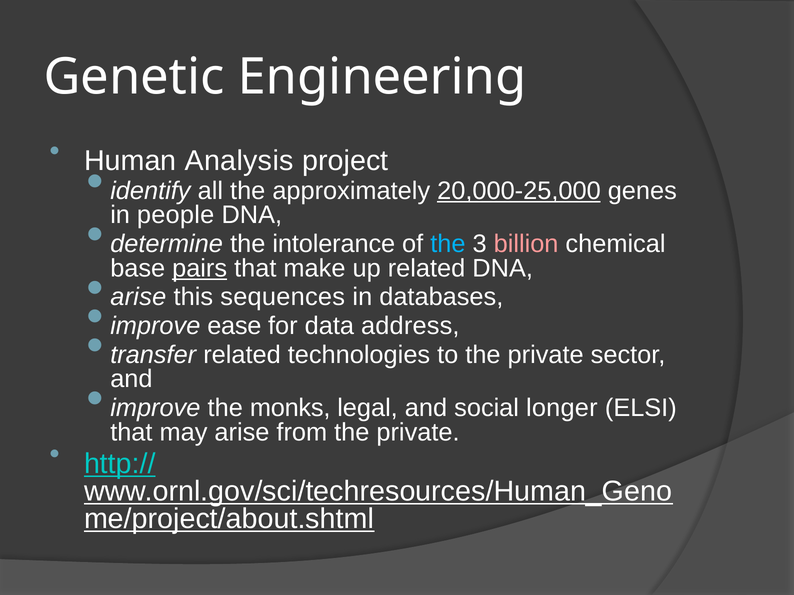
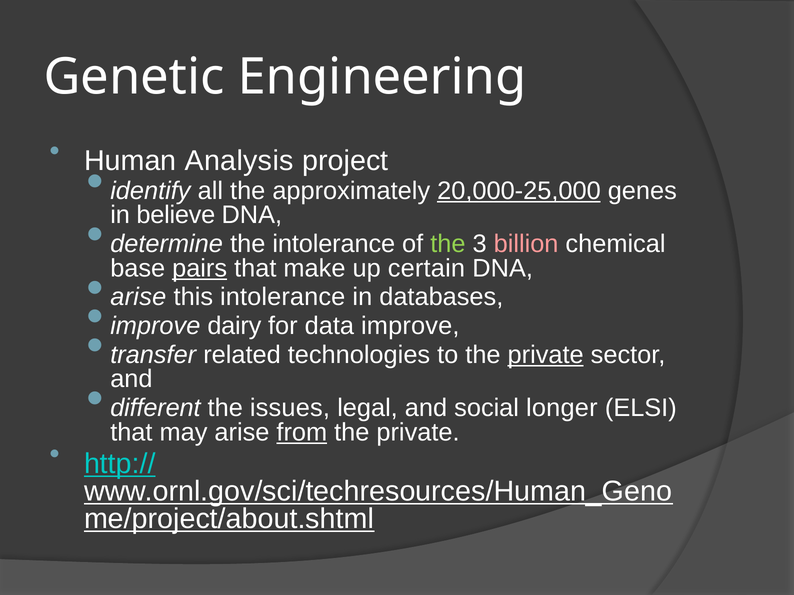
people: people -> believe (176, 215)
the colour: light blue -> light green (448, 244)
up related: related -> certain (426, 268)
this sequences: sequences -> intolerance (283, 297)
ease: ease -> dairy (234, 326)
data address: address -> improve (410, 326)
private underline: none -> present (546, 355)
improve: improve -> different (155, 408)
monks: monks -> issues (290, 408)
from underline: none -> present (302, 433)
